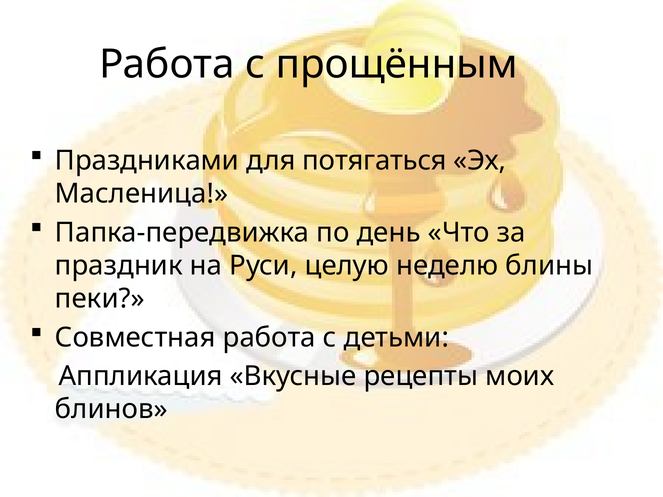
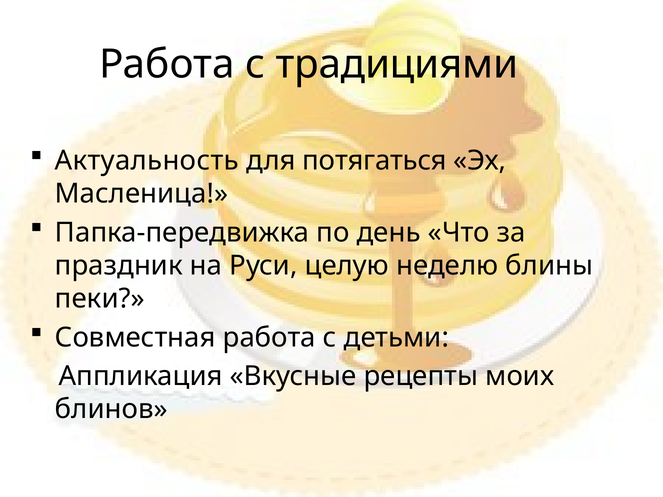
прощённым: прощённым -> традициями (397, 64)
Праздниками: Праздниками -> Актуальность (147, 161)
